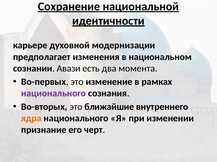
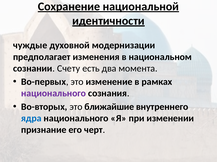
карьере: карьере -> чуждые (30, 46)
Авази: Авази -> Счету (69, 69)
ядра colour: orange -> blue (31, 119)
